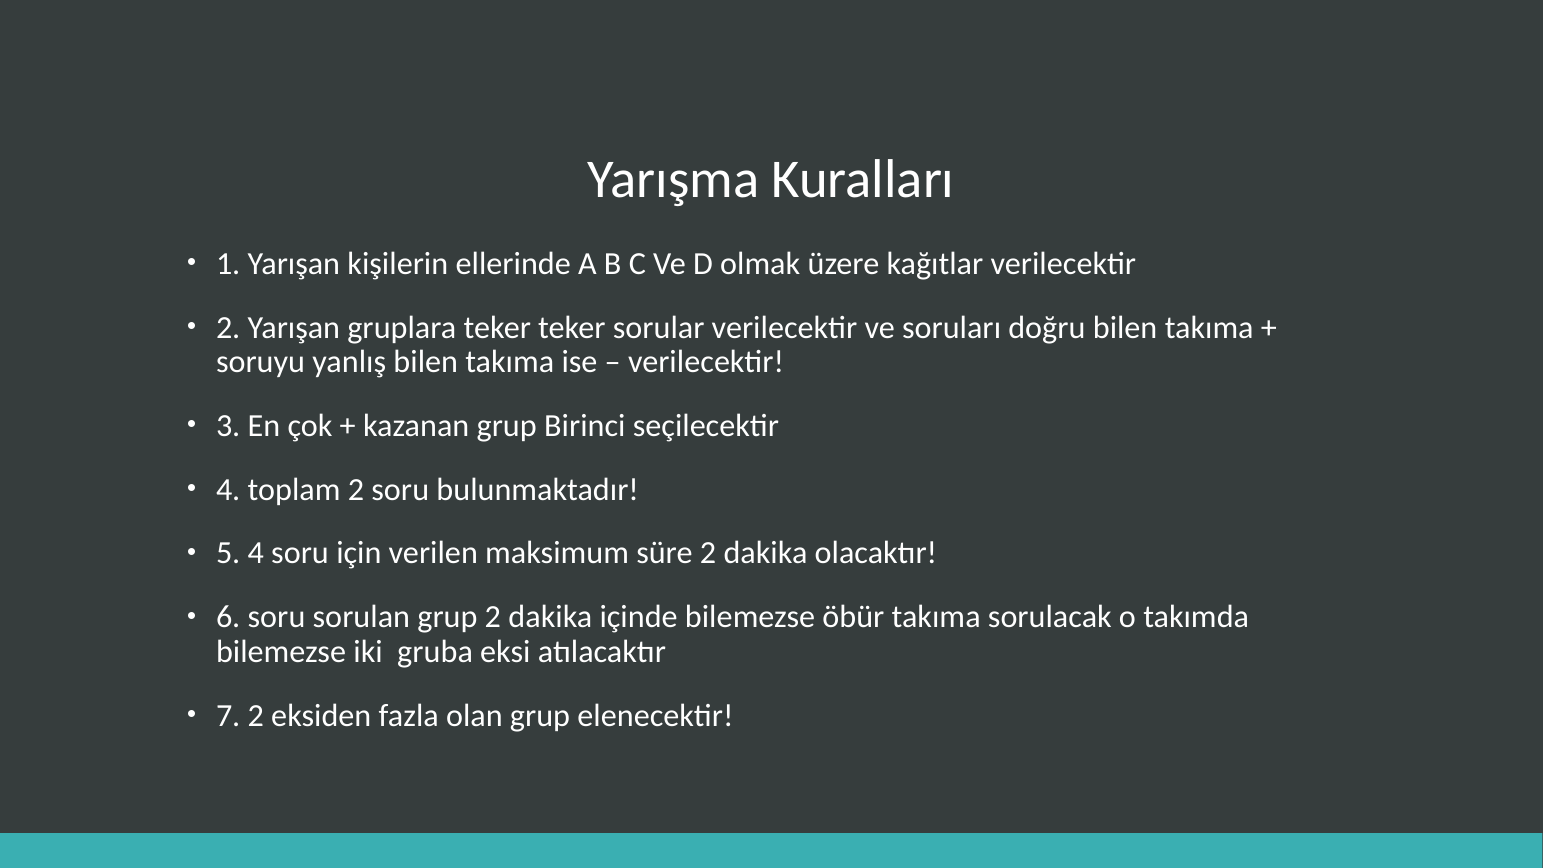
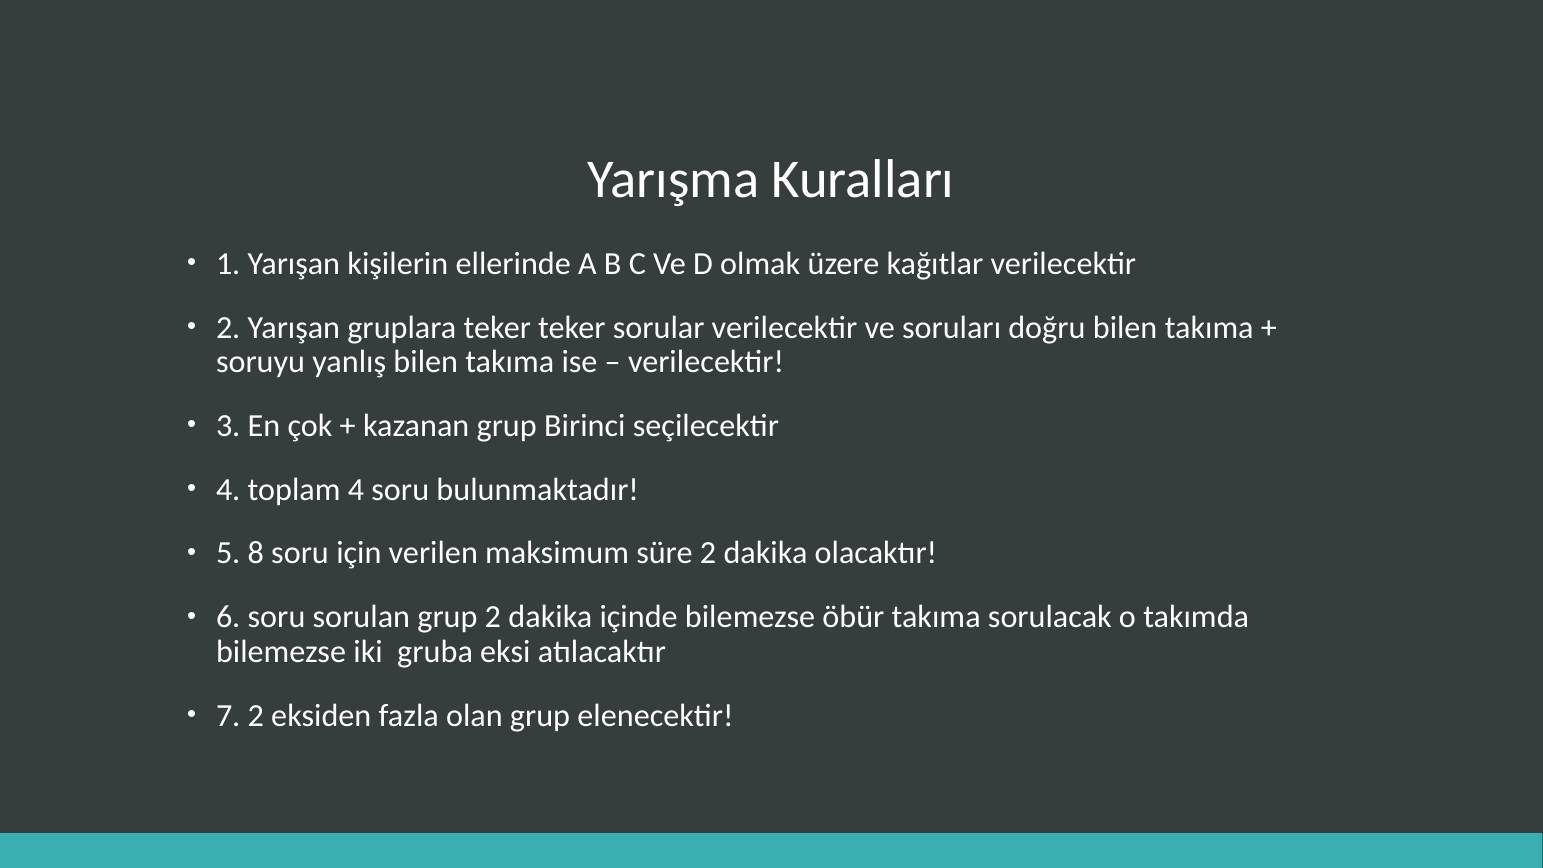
toplam 2: 2 -> 4 (356, 490)
5 4: 4 -> 8 (256, 553)
